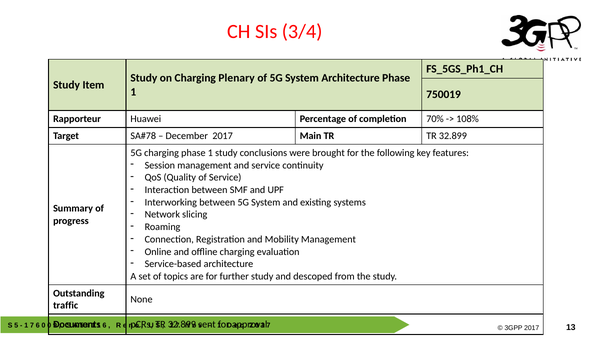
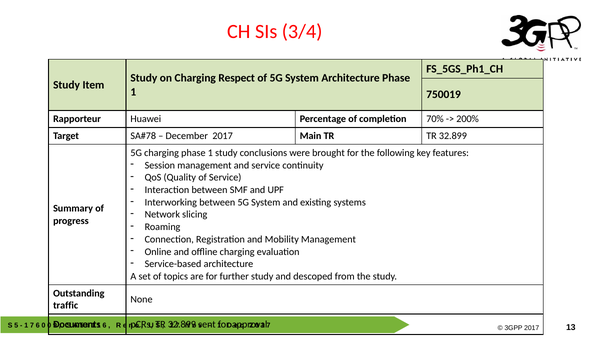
Plenary: Plenary -> Respect (237, 78)
108%: 108% -> 200% (468, 119)
